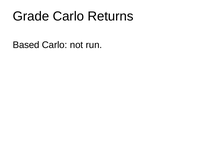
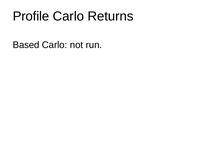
Grade: Grade -> Profile (31, 16)
